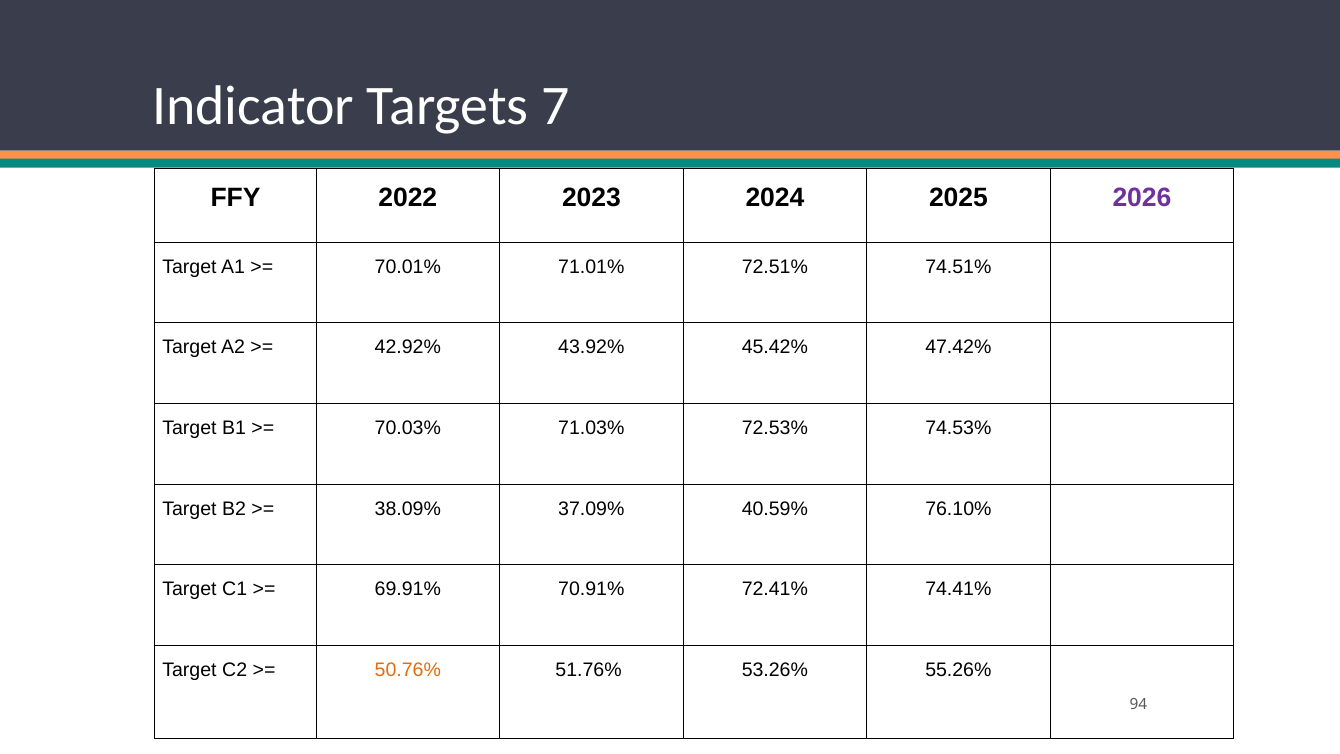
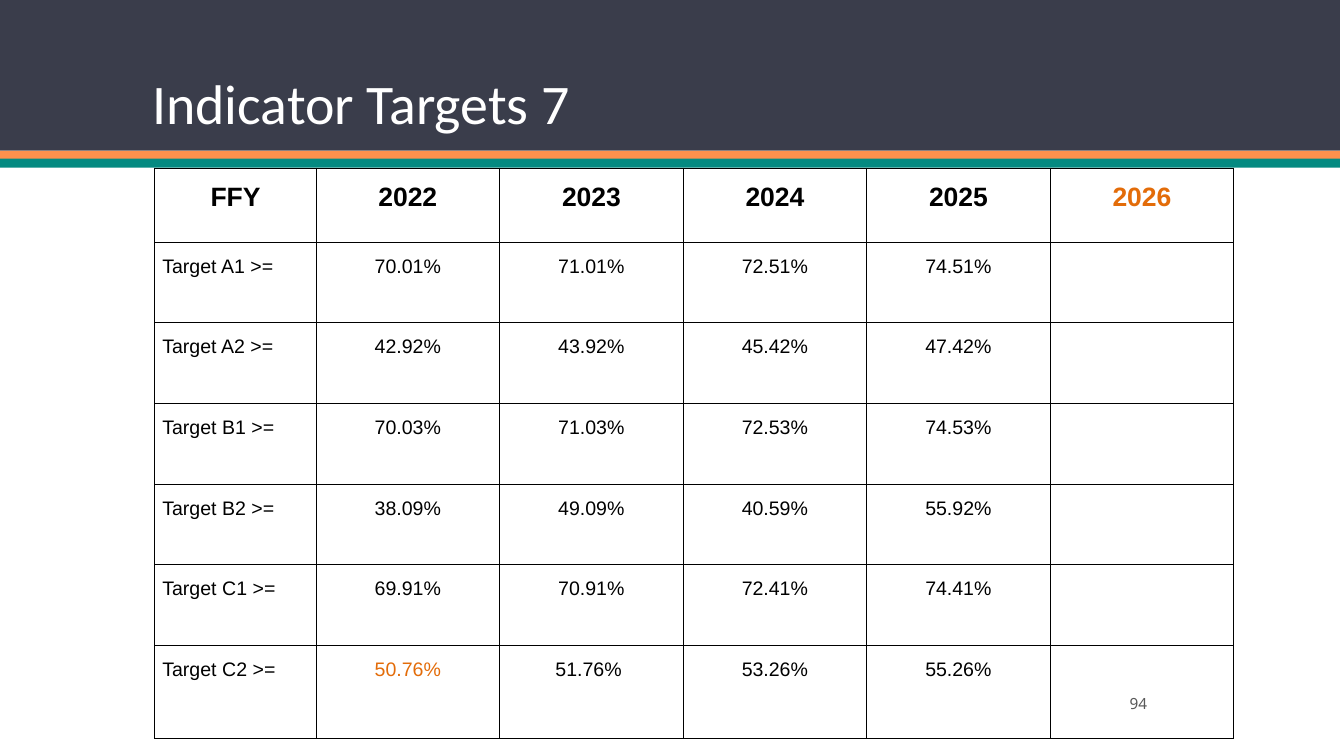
2026 colour: purple -> orange (1142, 198)
37.09%: 37.09% -> 49.09% (591, 508)
76.10%: 76.10% -> 55.92% (958, 508)
